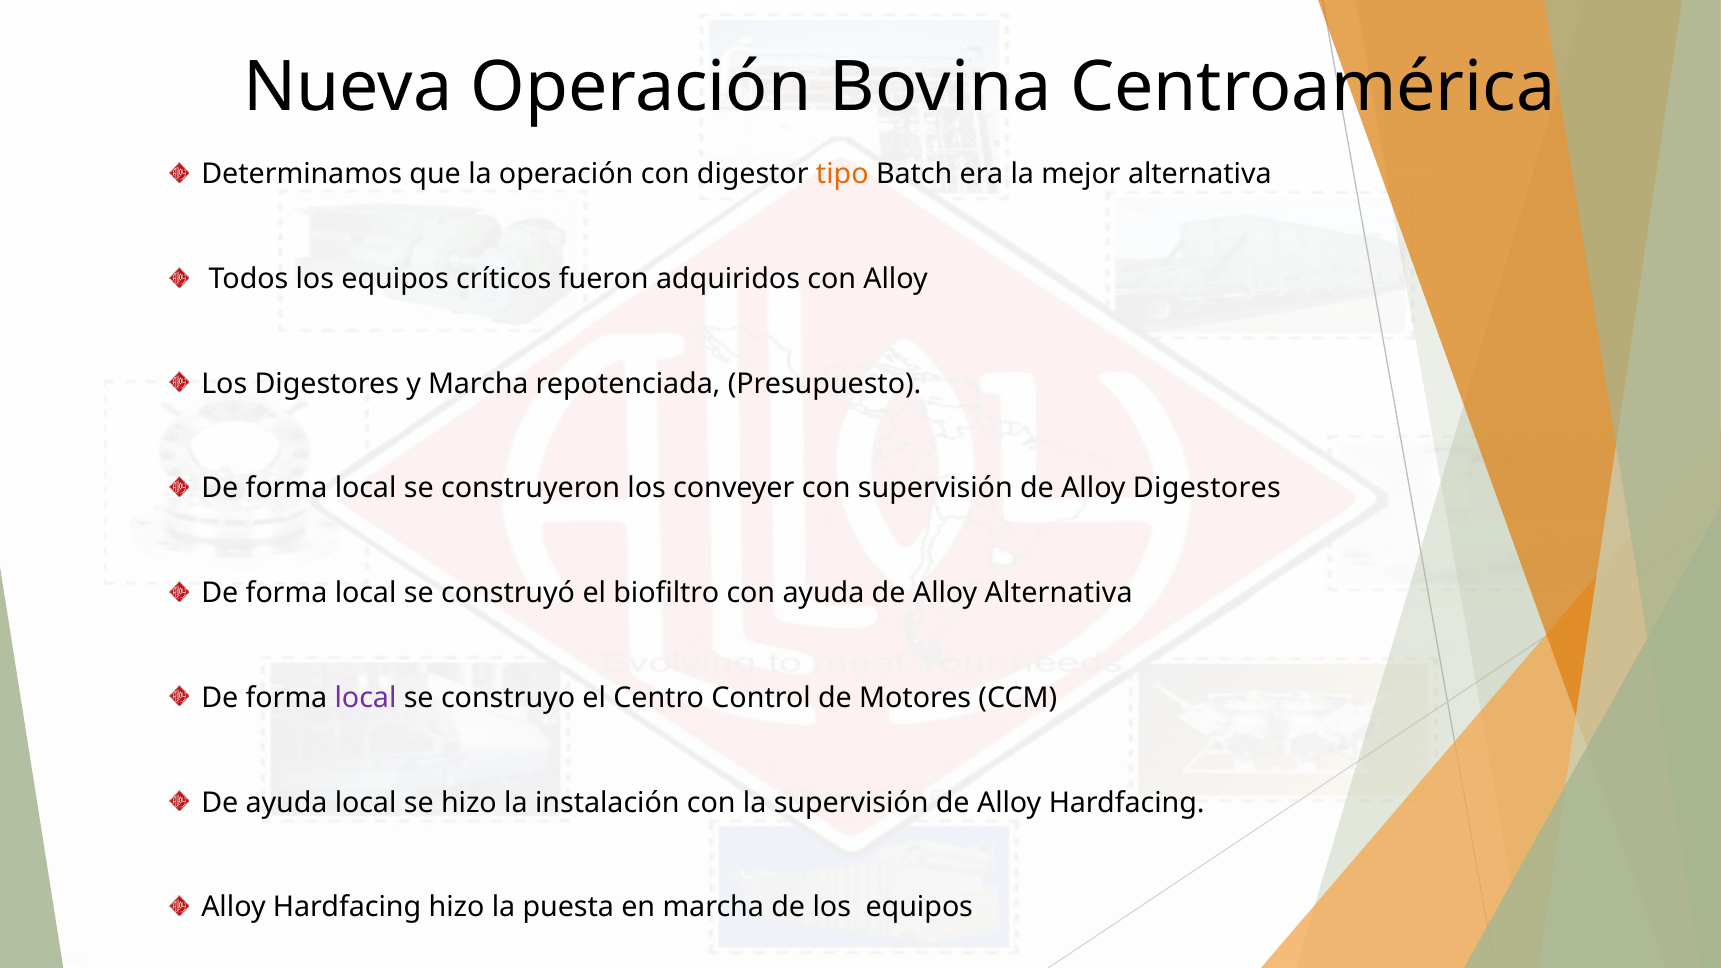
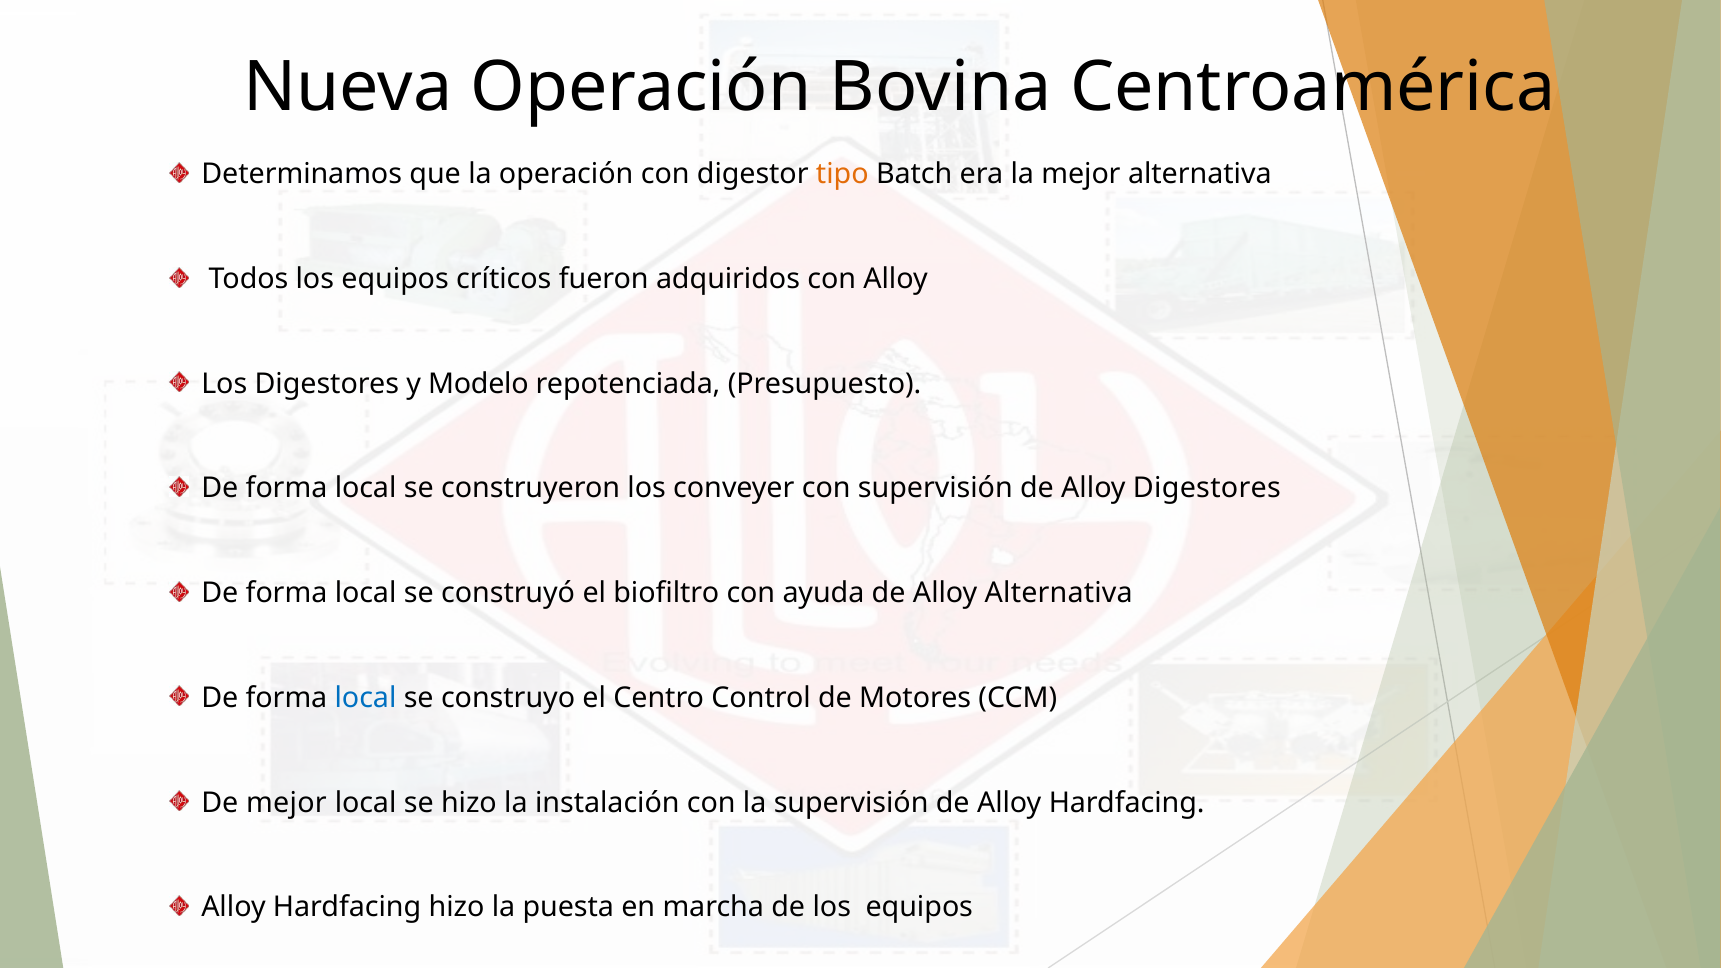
y Marcha: Marcha -> Modelo (478, 384)
local colour: purple -> blue (366, 698)
De ayuda: ayuda -> mejor (286, 803)
